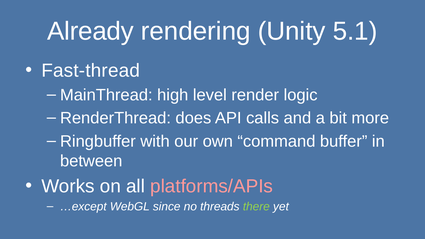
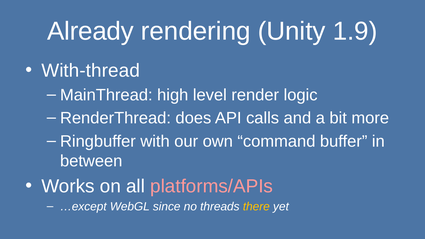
5.1: 5.1 -> 1.9 (355, 31)
Fast-thread: Fast-thread -> With-thread (91, 71)
there colour: light green -> yellow (256, 207)
